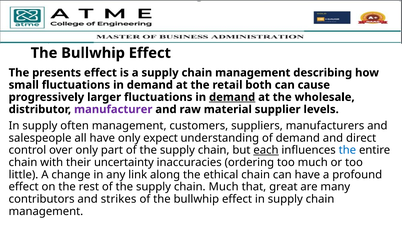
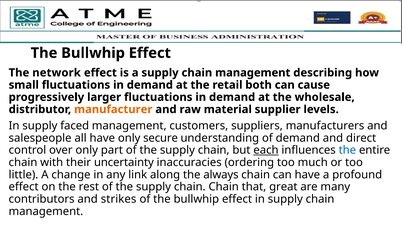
presents: presents -> network (57, 73)
demand underline: present -> none (232, 97)
manufacturer colour: purple -> orange (113, 109)
often: often -> faced (75, 126)
expect: expect -> secure (161, 138)
ethical: ethical -> always (221, 175)
chain Much: Much -> Chain (224, 187)
